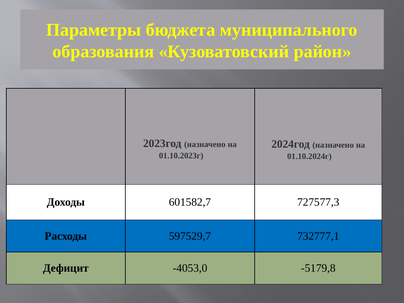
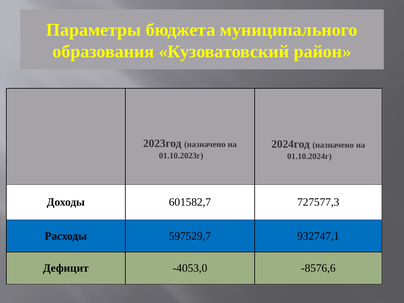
732777,1: 732777,1 -> 932747,1 (318, 236)
-5179,8: -5179,8 -> -8576,6 (318, 268)
